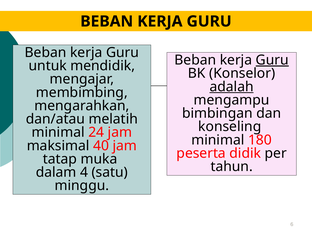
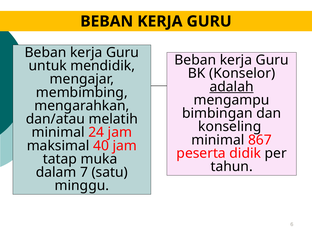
Guru underline: present -> none (272, 60)
180: 180 -> 867 (260, 140)
4: 4 -> 7 (84, 172)
